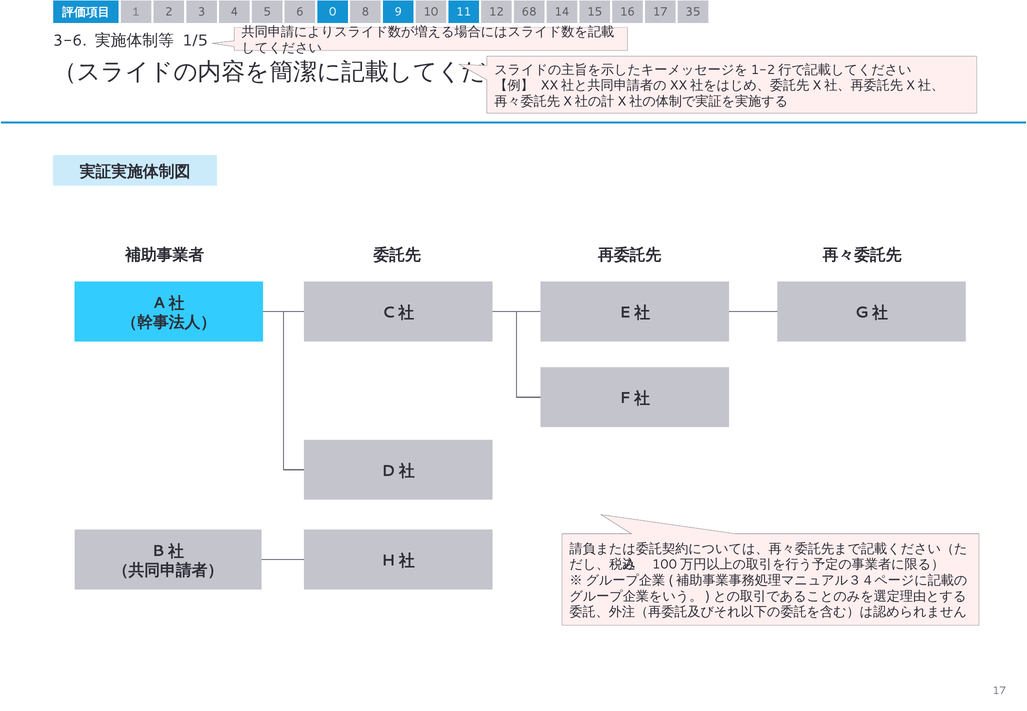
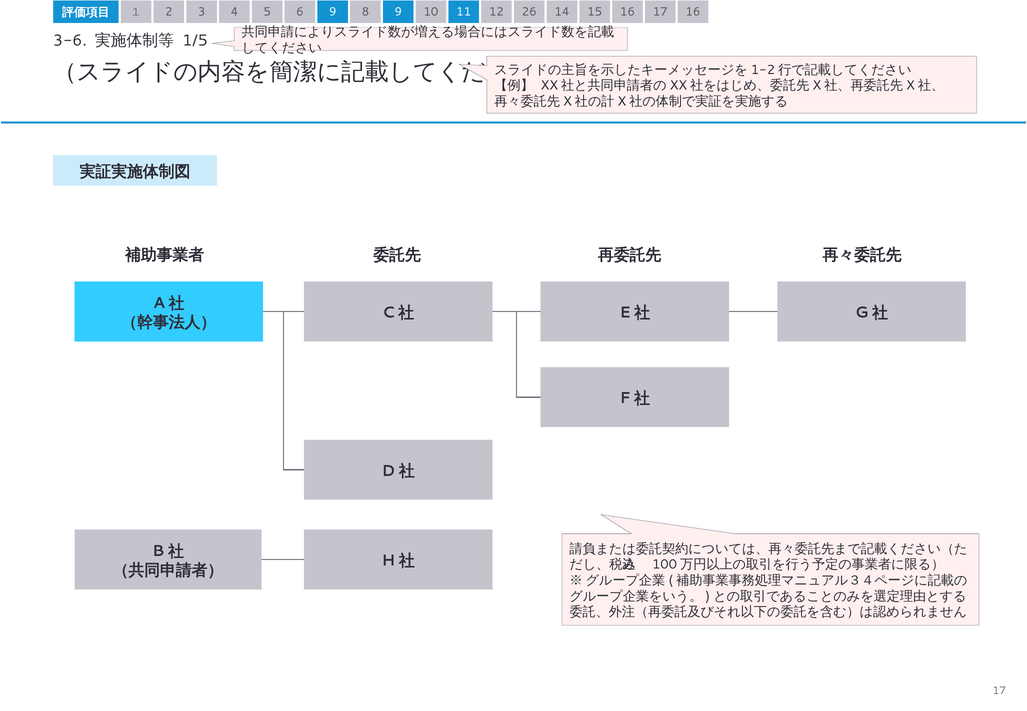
6 0: 0 -> 9 (333, 12)
68: 68 -> 26 (529, 12)
17 35: 35 -> 16 (693, 12)
